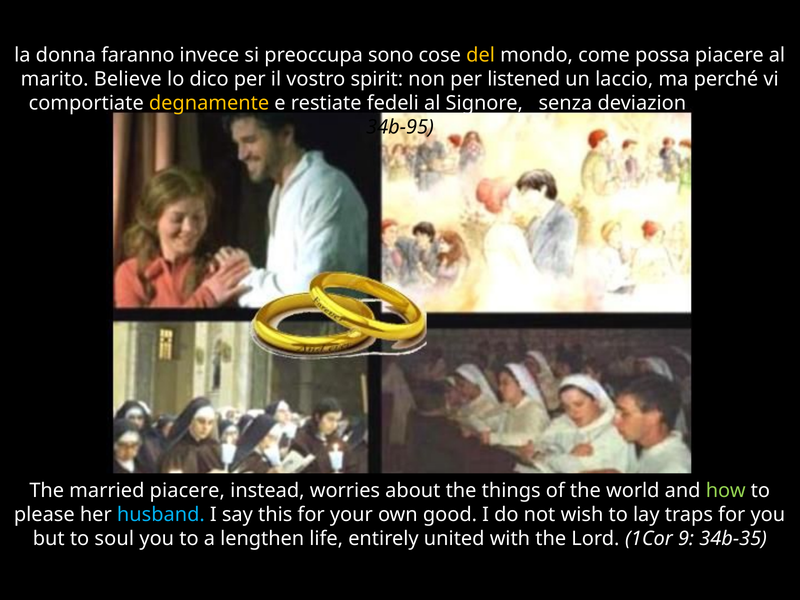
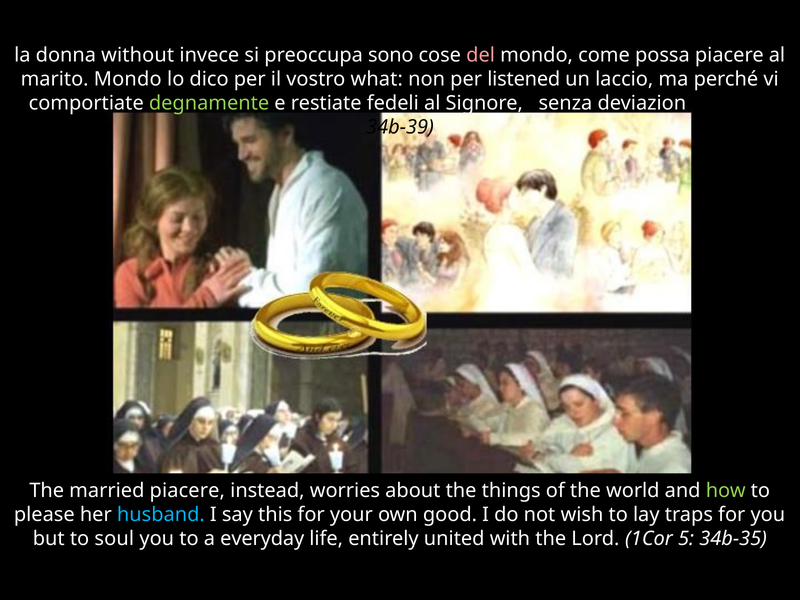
faranno: faranno -> without (138, 55)
del colour: yellow -> pink (481, 55)
marito Believe: Believe -> Mondo (128, 79)
spirit: spirit -> what (377, 79)
degnamente colour: yellow -> light green (209, 103)
34b-95: 34b-95 -> 34b-39 (400, 127)
lengthen: lengthen -> everyday (262, 539)
9: 9 -> 5 (686, 539)
